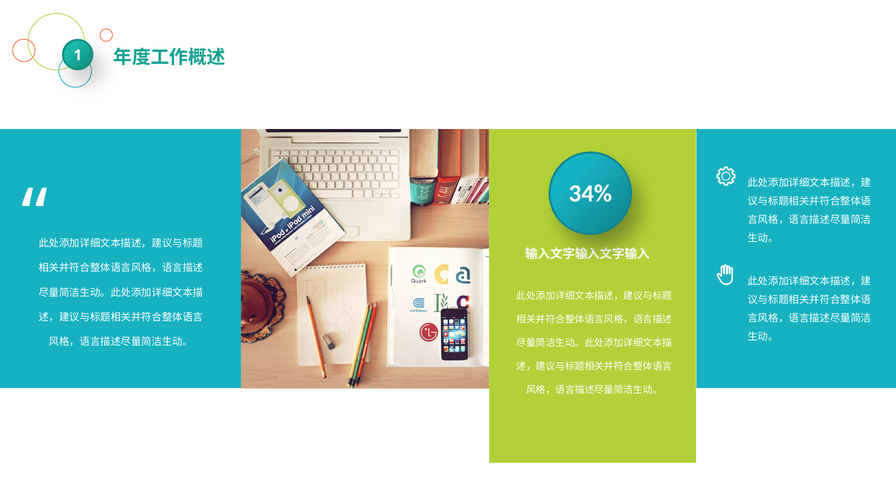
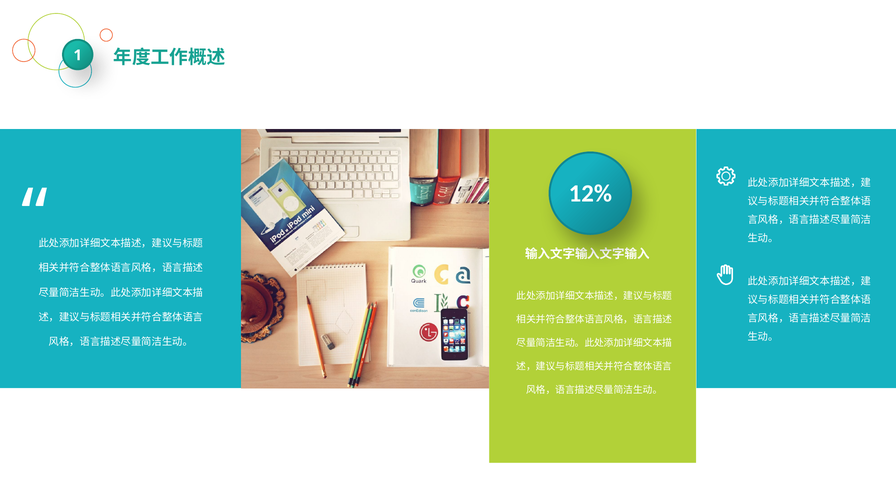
34%: 34% -> 12% (590, 194)
